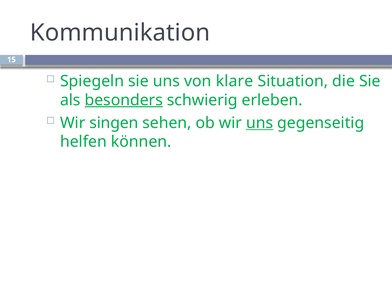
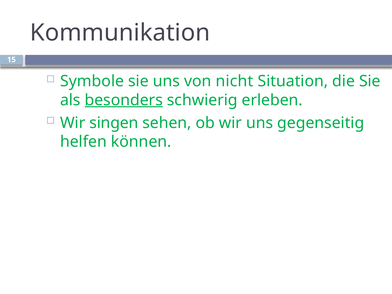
Spiegeln: Spiegeln -> Symbole (92, 81)
klare: klare -> nicht (234, 81)
uns underline: present -> none (260, 123)
